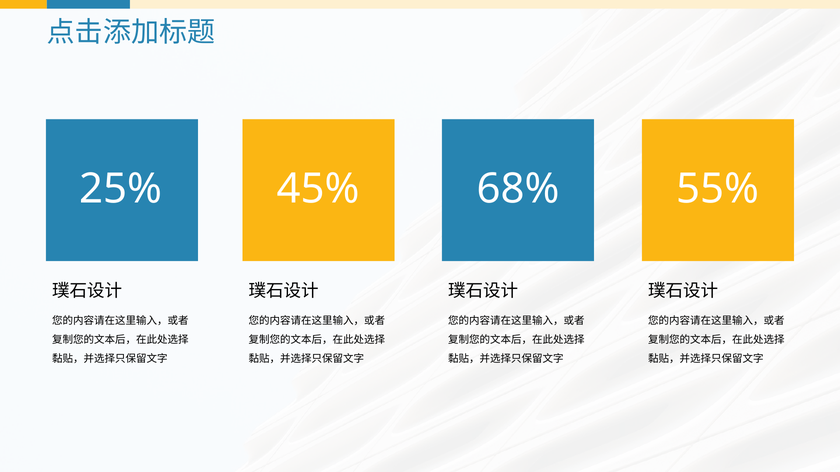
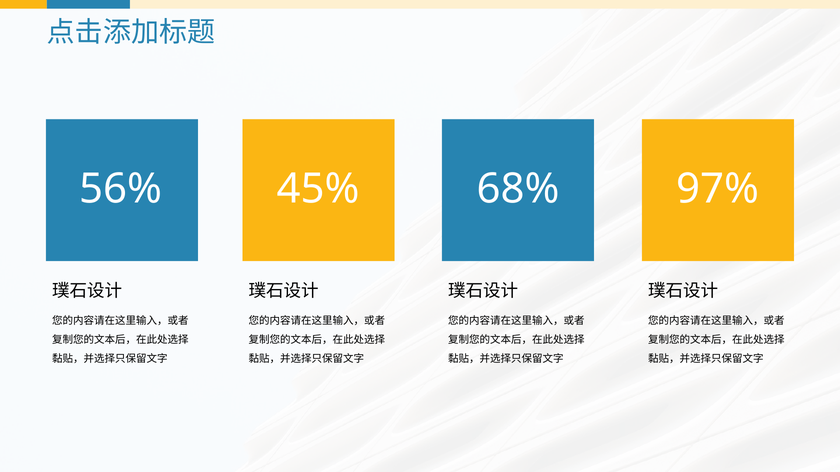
25%: 25% -> 56% (121, 189)
55%: 55% -> 97% (718, 189)
